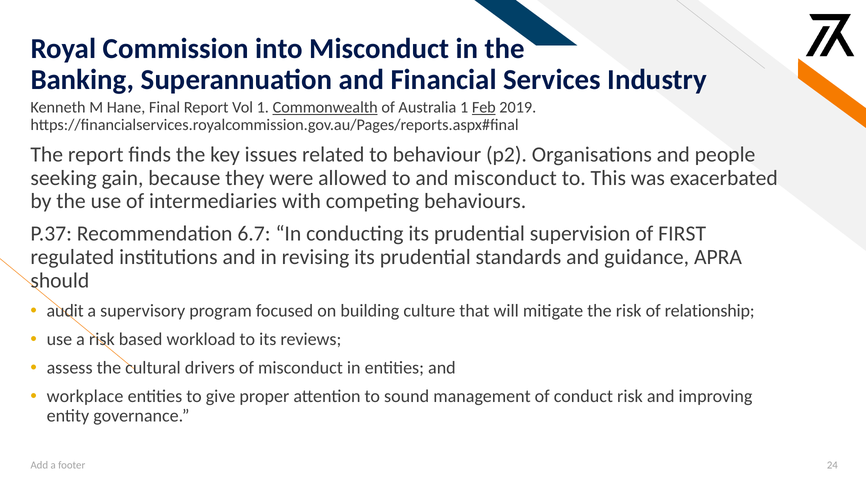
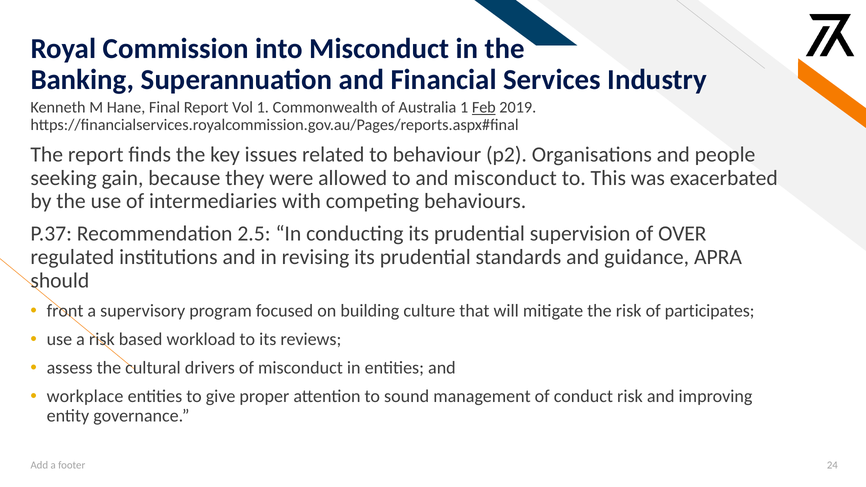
Commonwealth underline: present -> none (325, 108)
6.7: 6.7 -> 2.5 (254, 234)
FIRST: FIRST -> OVER (682, 234)
audit: audit -> front (65, 311)
relationship: relationship -> participates (710, 311)
